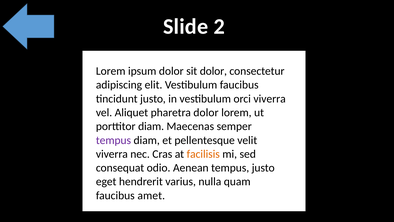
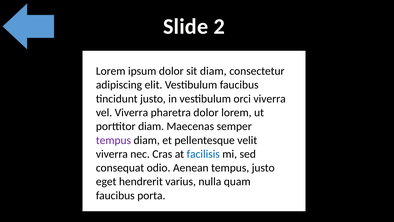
sit dolor: dolor -> diam (213, 71)
vel Aliquet: Aliquet -> Viverra (131, 112)
facilisis colour: orange -> blue (203, 154)
amet: amet -> porta (151, 195)
